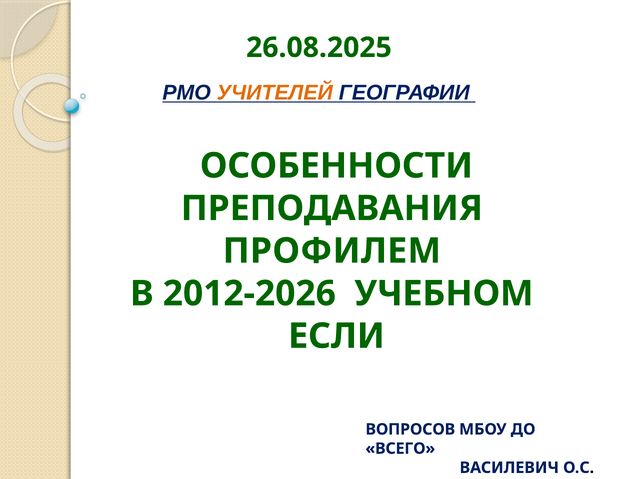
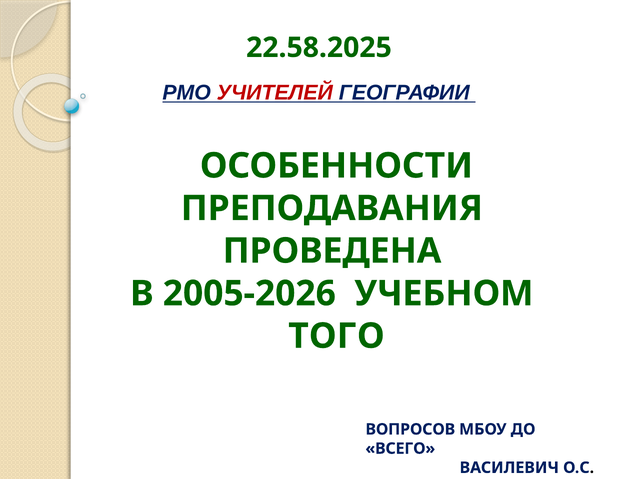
26.08.2025: 26.08.2025 -> 22.58.2025 (319, 48)
УЧИТЕЛЕЙ colour: orange -> red (275, 93)
ПРОФИЛЕМ: ПРОФИЛЕМ -> ПРОВЕДЕНА (332, 251)
2012-2026: 2012-2026 -> 2005-2026 (249, 293)
ЕСЛИ: ЕСЛИ -> ТОГО (336, 336)
